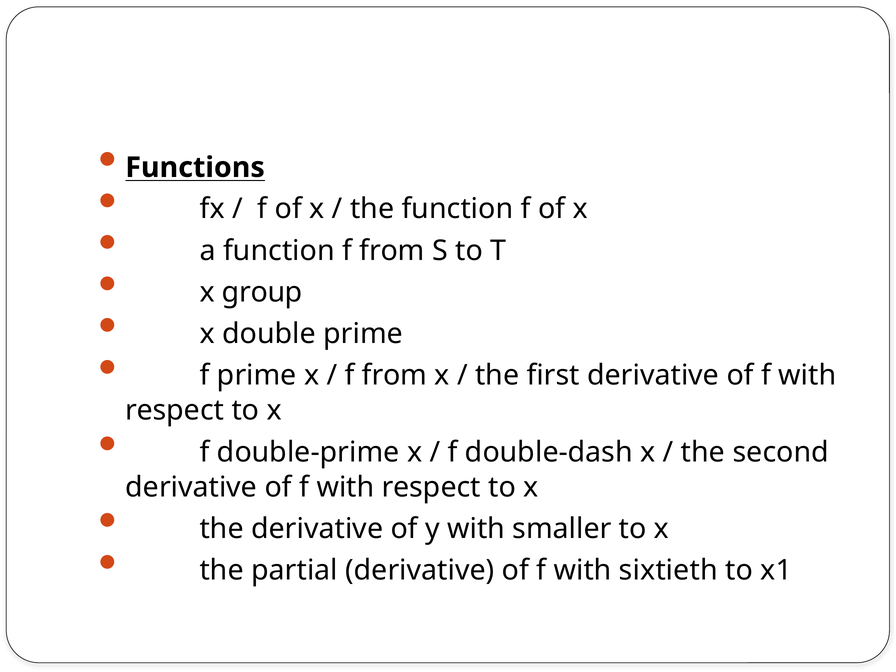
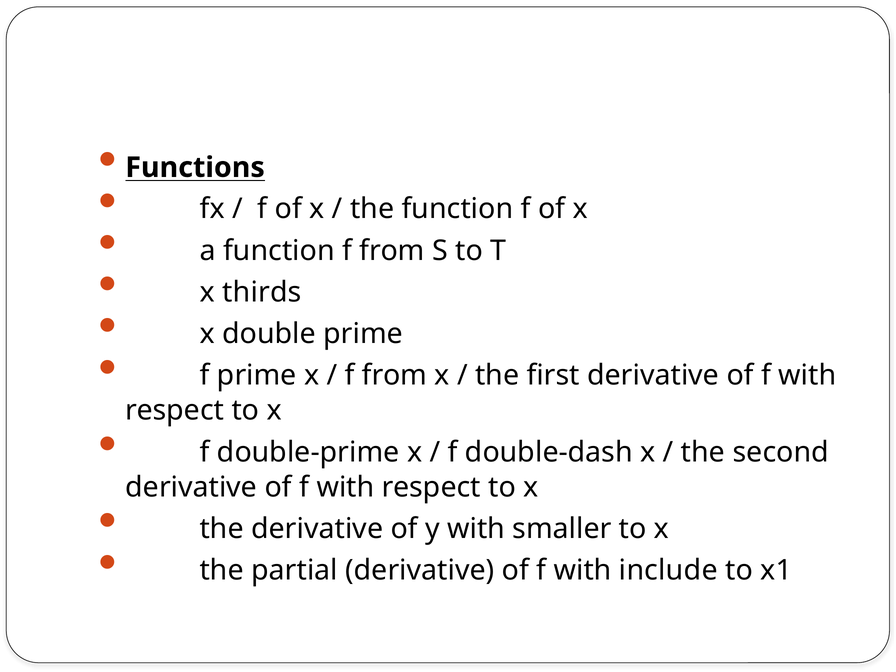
group: group -> thirds (262, 292)
sixtieth: sixtieth -> include (668, 570)
